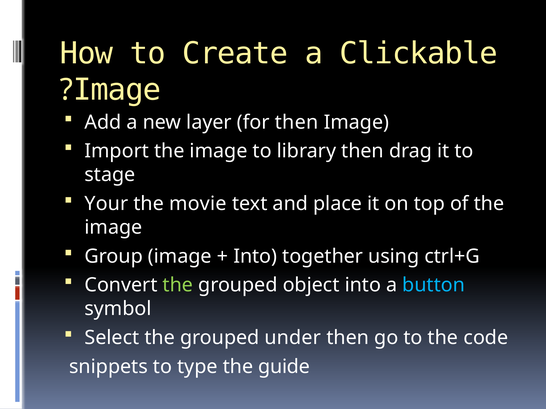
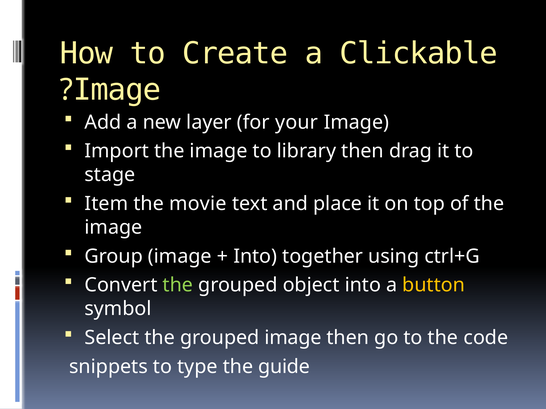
for then: then -> your (297, 122)
Your: Your -> Item (106, 204)
button colour: light blue -> yellow (434, 285)
grouped under: under -> image (293, 338)
